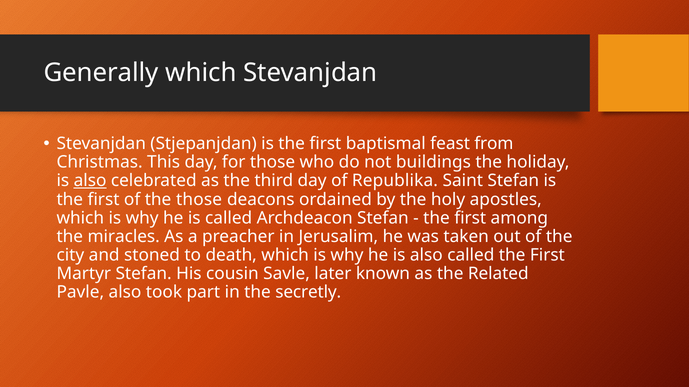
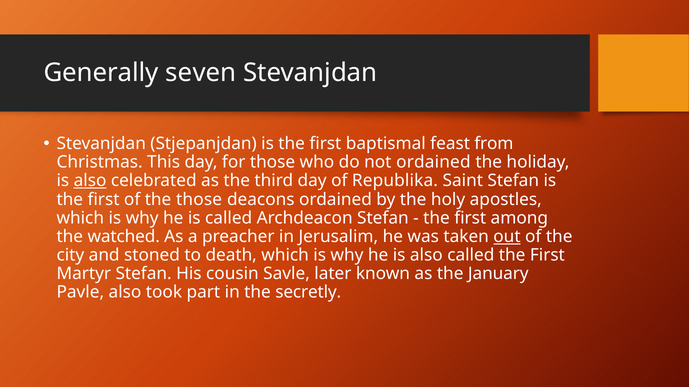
Generally which: which -> seven (201, 73)
not buildings: buildings -> ordained (433, 162)
miracles: miracles -> watched (124, 237)
out underline: none -> present (507, 237)
Related: Related -> January (498, 274)
